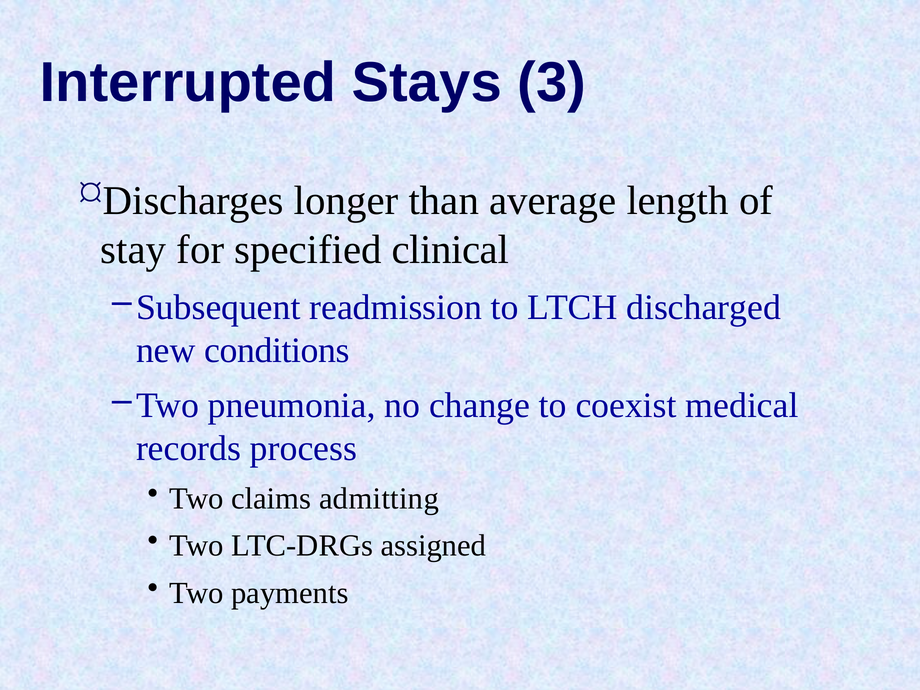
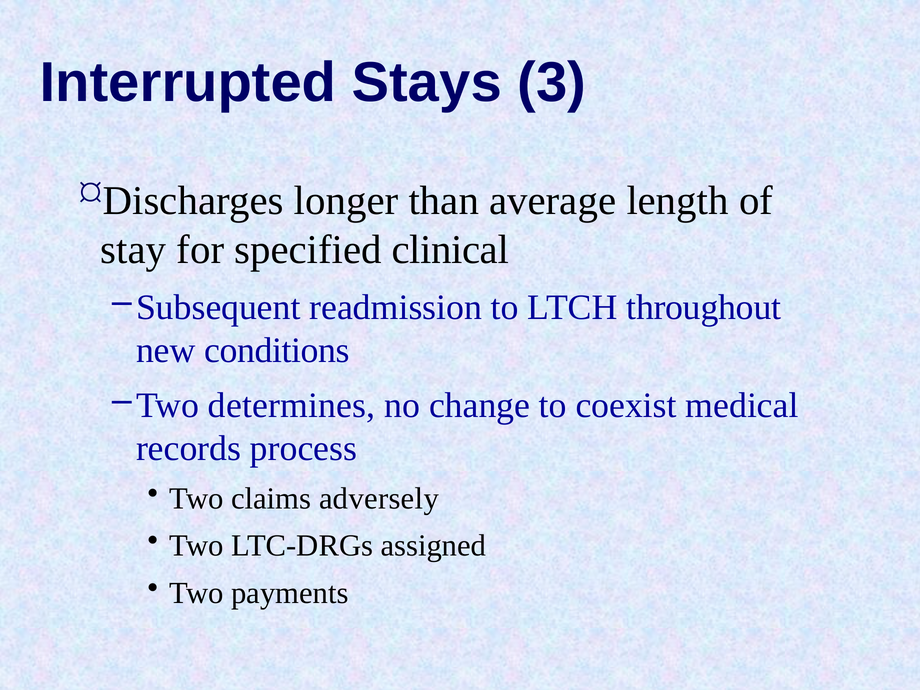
discharged: discharged -> throughout (704, 307)
pneumonia: pneumonia -> determines (292, 406)
admitting: admitting -> adversely (379, 498)
